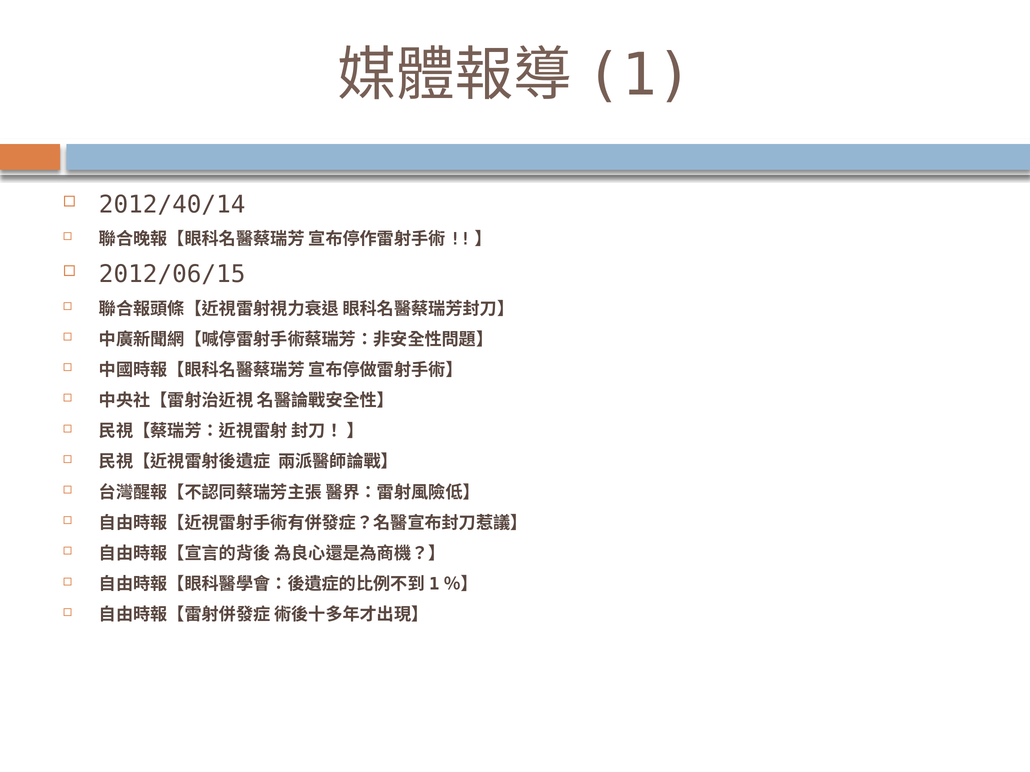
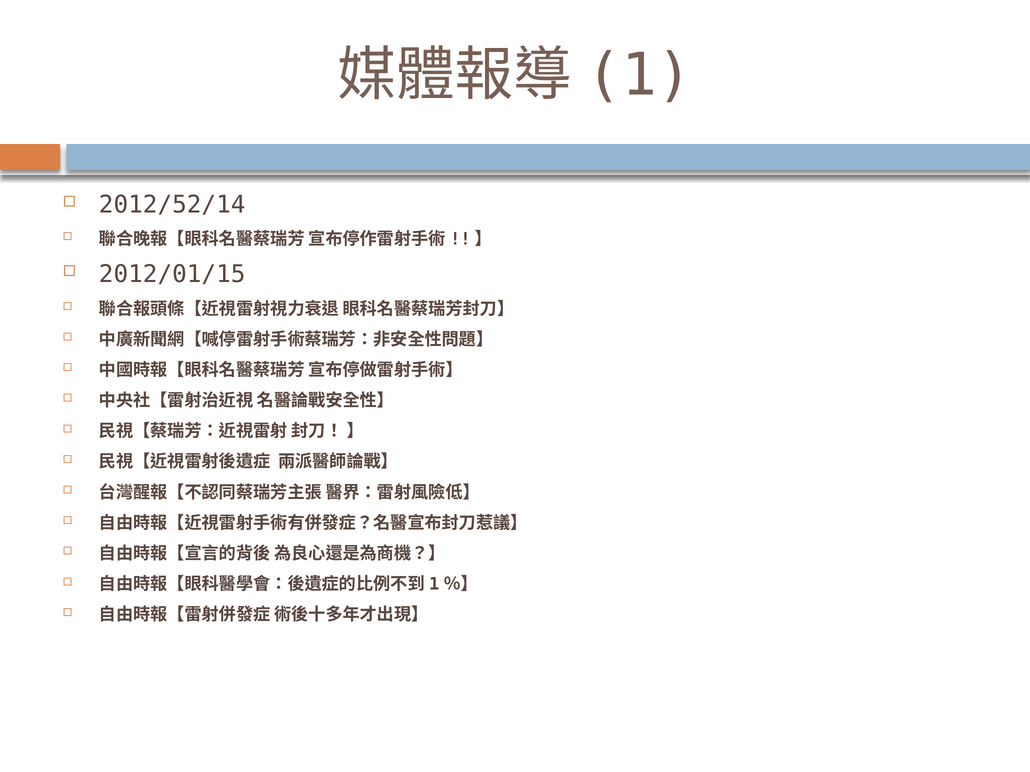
2012/40/14: 2012/40/14 -> 2012/52/14 (172, 205)
2012/06/15: 2012/06/15 -> 2012/01/15 (172, 275)
